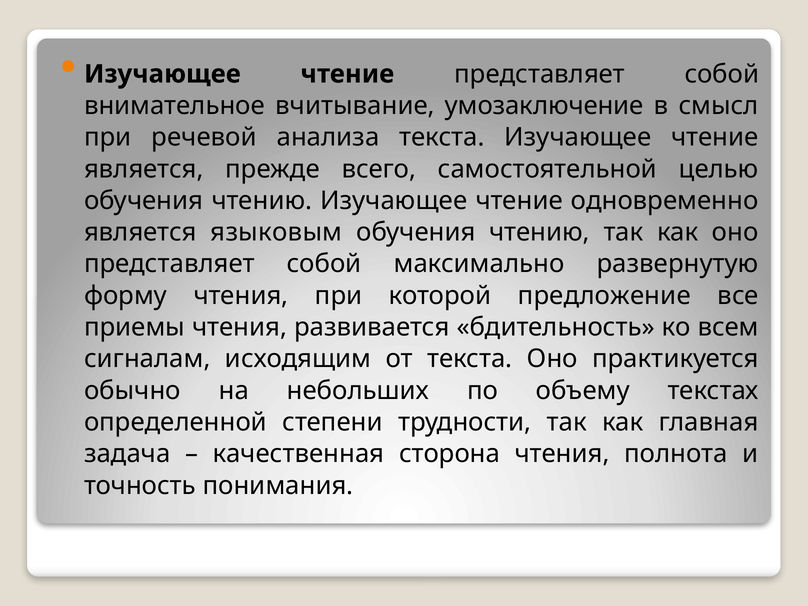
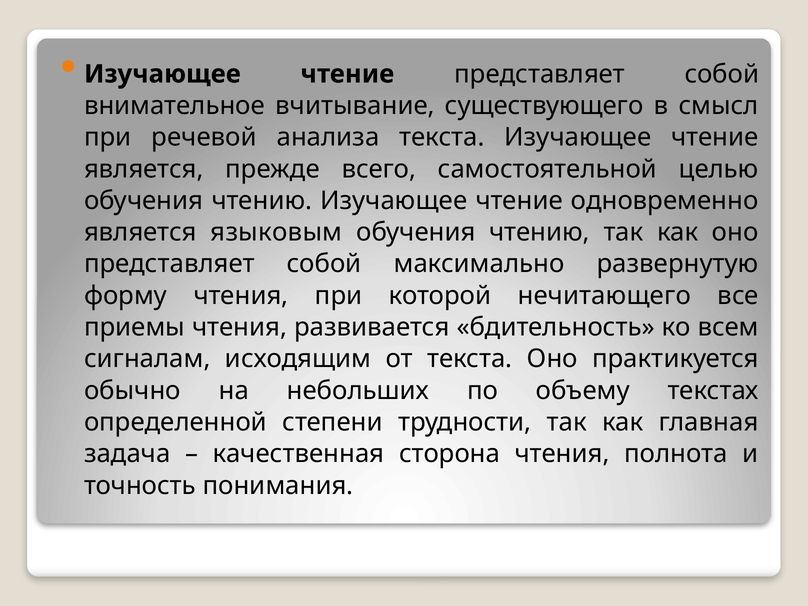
умозаключение: умозаключение -> существующего (544, 106)
предложение: предложение -> нечитающего (604, 296)
